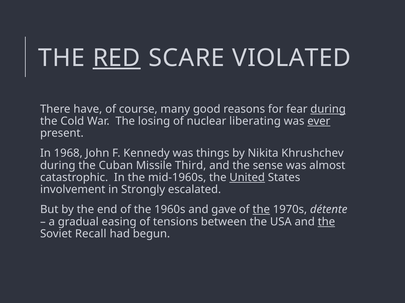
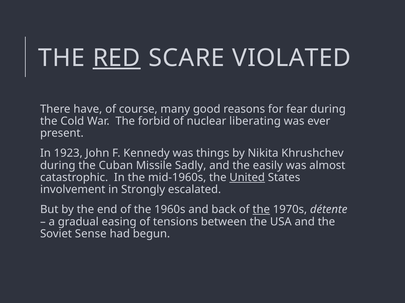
during underline: present -> none (328, 109)
losing: losing -> forbid (154, 121)
ever underline: present -> none (319, 121)
1968: 1968 -> 1923 (68, 154)
Third: Third -> Sadly (191, 166)
sense: sense -> easily (268, 166)
gave: gave -> back (224, 210)
the underline: present -> none (326, 222)
Recall: Recall -> Sense (91, 234)
